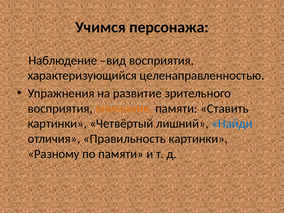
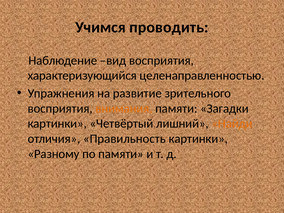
персонажа: персонажа -> проводить (169, 27)
Ставить: Ставить -> Загадки (225, 108)
Найди colour: blue -> orange (232, 124)
